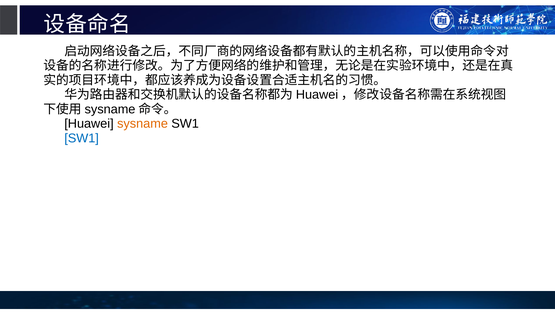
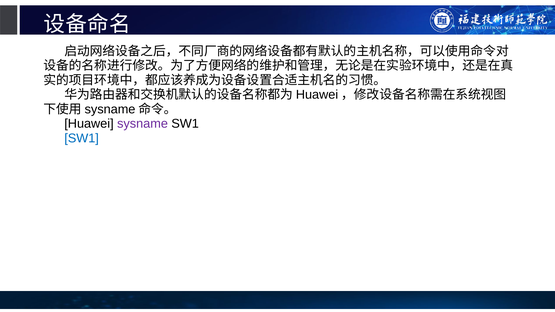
sysname colour: orange -> purple (143, 124)
